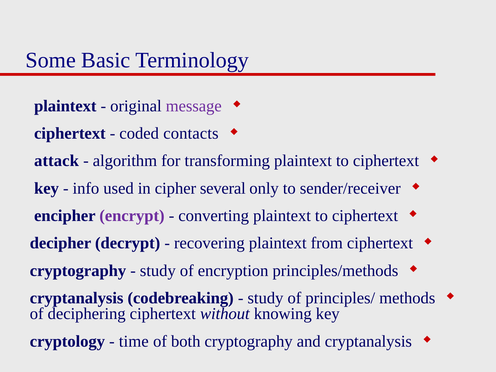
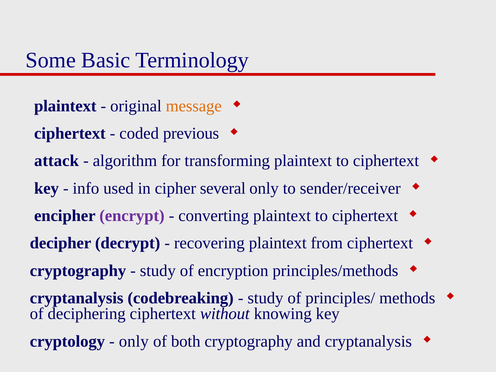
message colour: purple -> orange (194, 106)
contacts: contacts -> previous (191, 133)
time: time -> only (134, 341)
